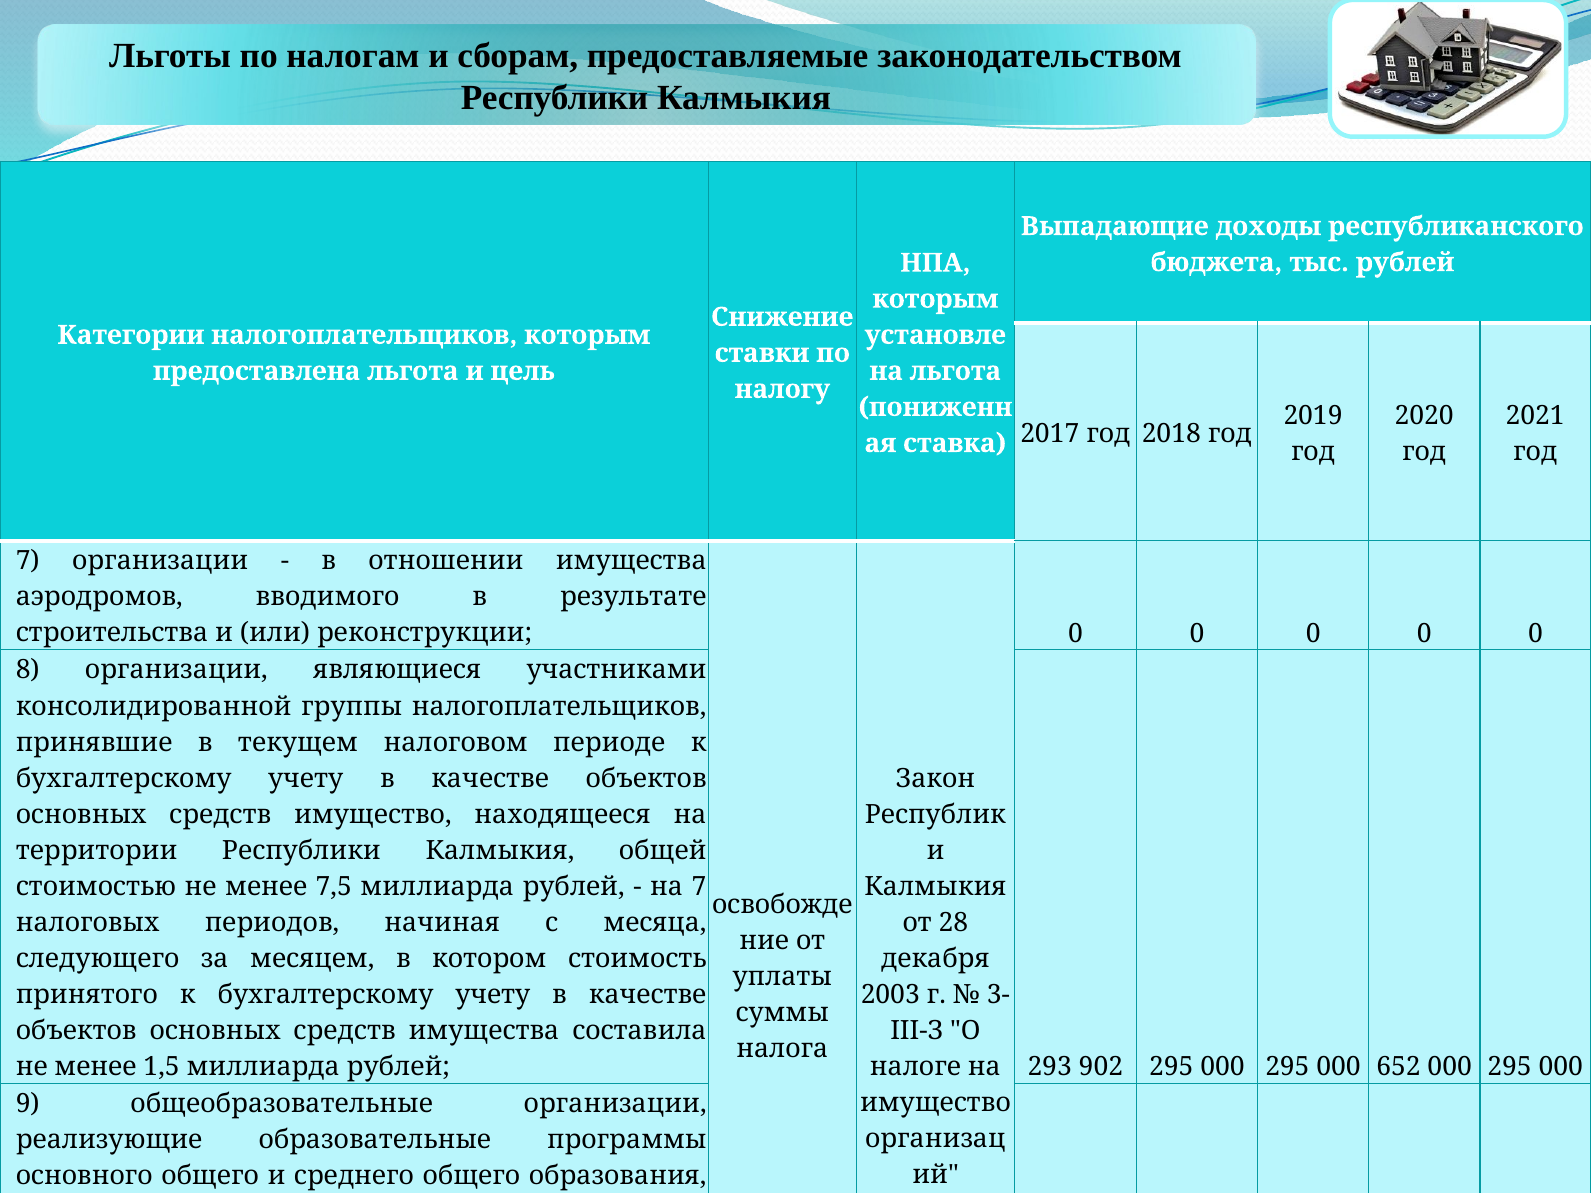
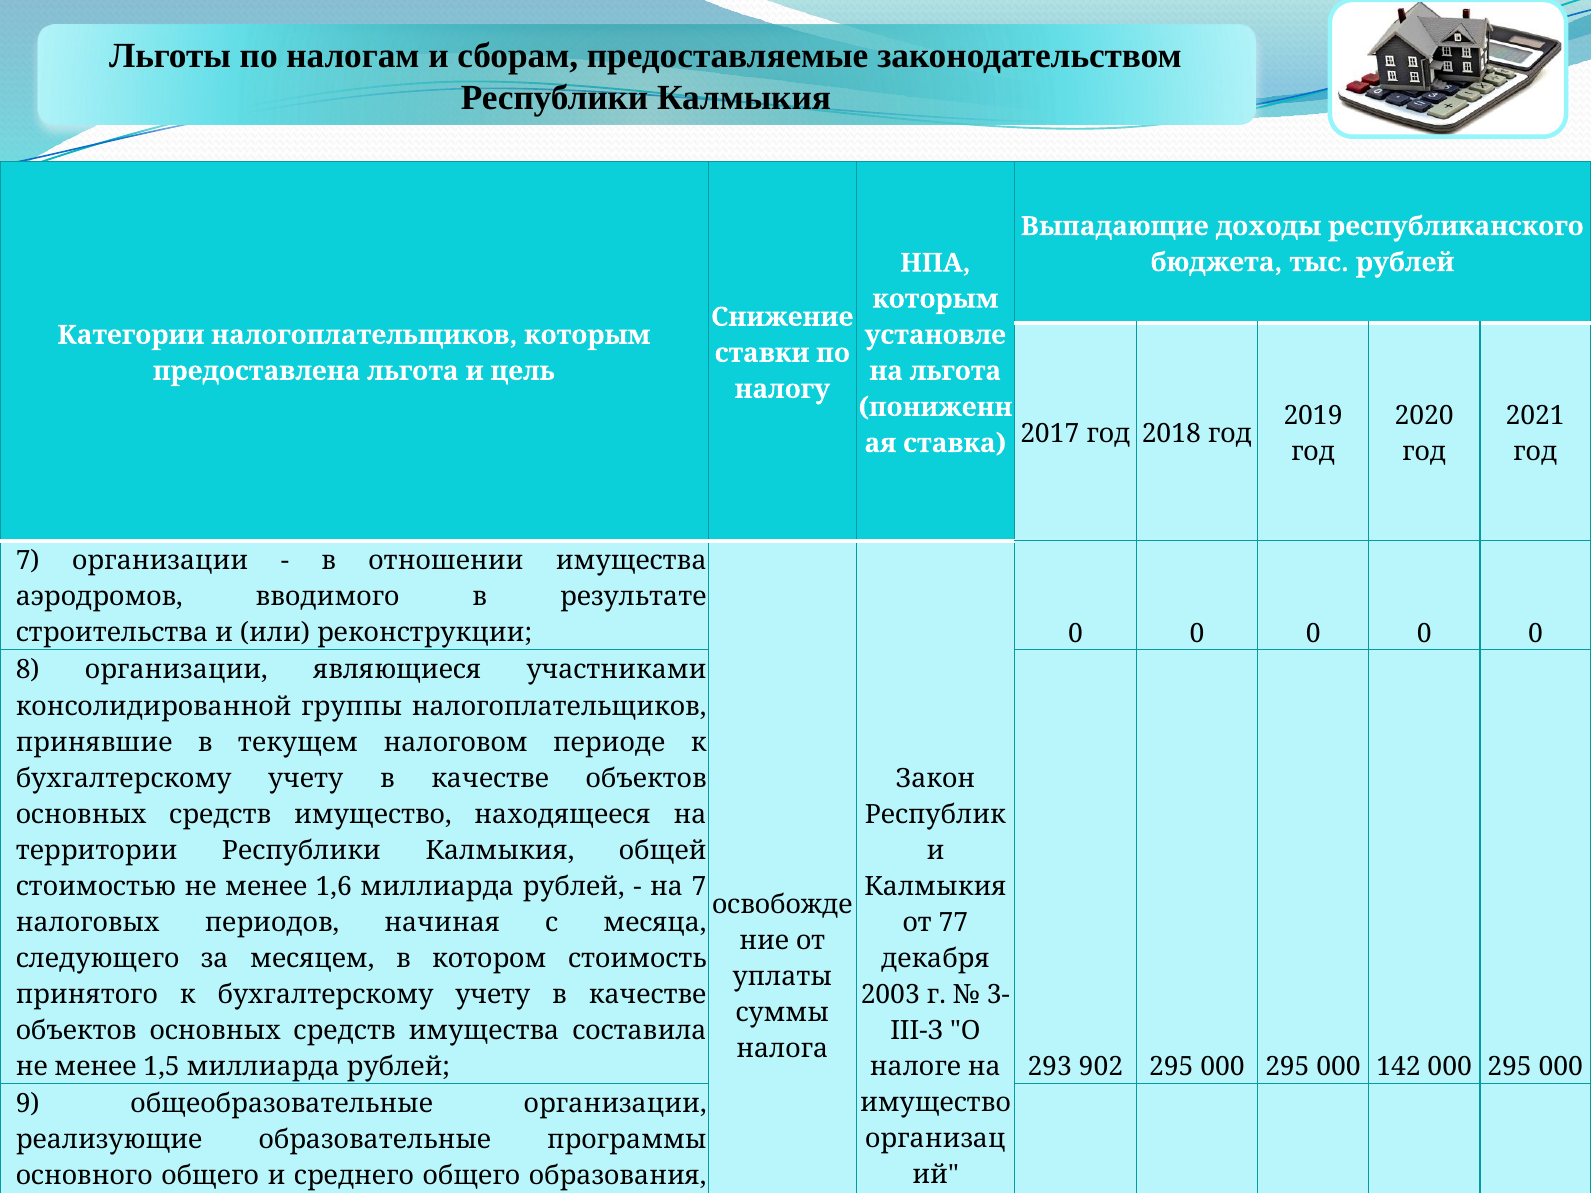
7,5: 7,5 -> 1,6 (334, 887)
28: 28 -> 77 (953, 923)
652: 652 -> 142 (1399, 1067)
